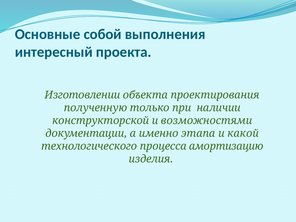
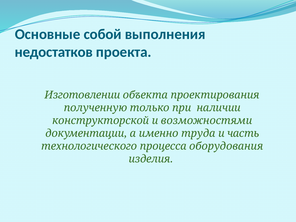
интересный: интересный -> недостатков (54, 52)
этапа: этапа -> труда (198, 133)
какой: какой -> часть (243, 133)
амортизацию: амортизацию -> оборудования (226, 146)
